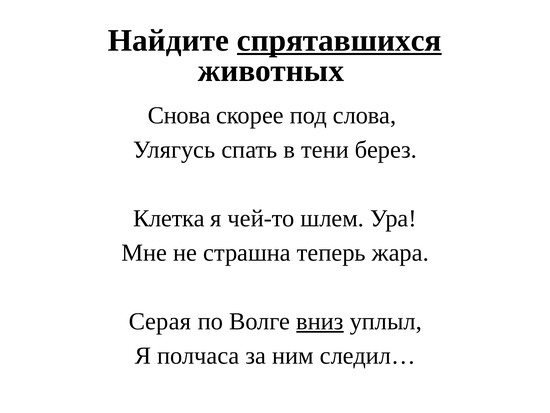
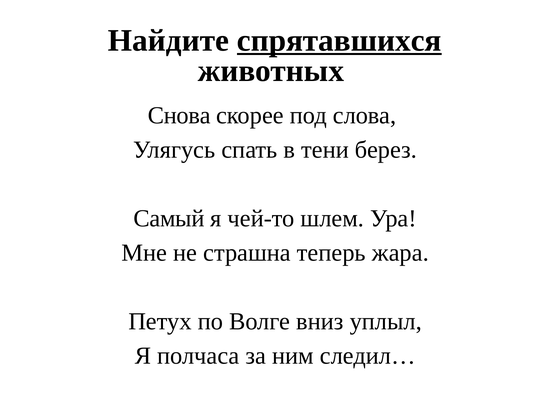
Клетка: Клетка -> Самый (169, 218)
Серая: Серая -> Петух (160, 321)
вниз underline: present -> none (320, 321)
